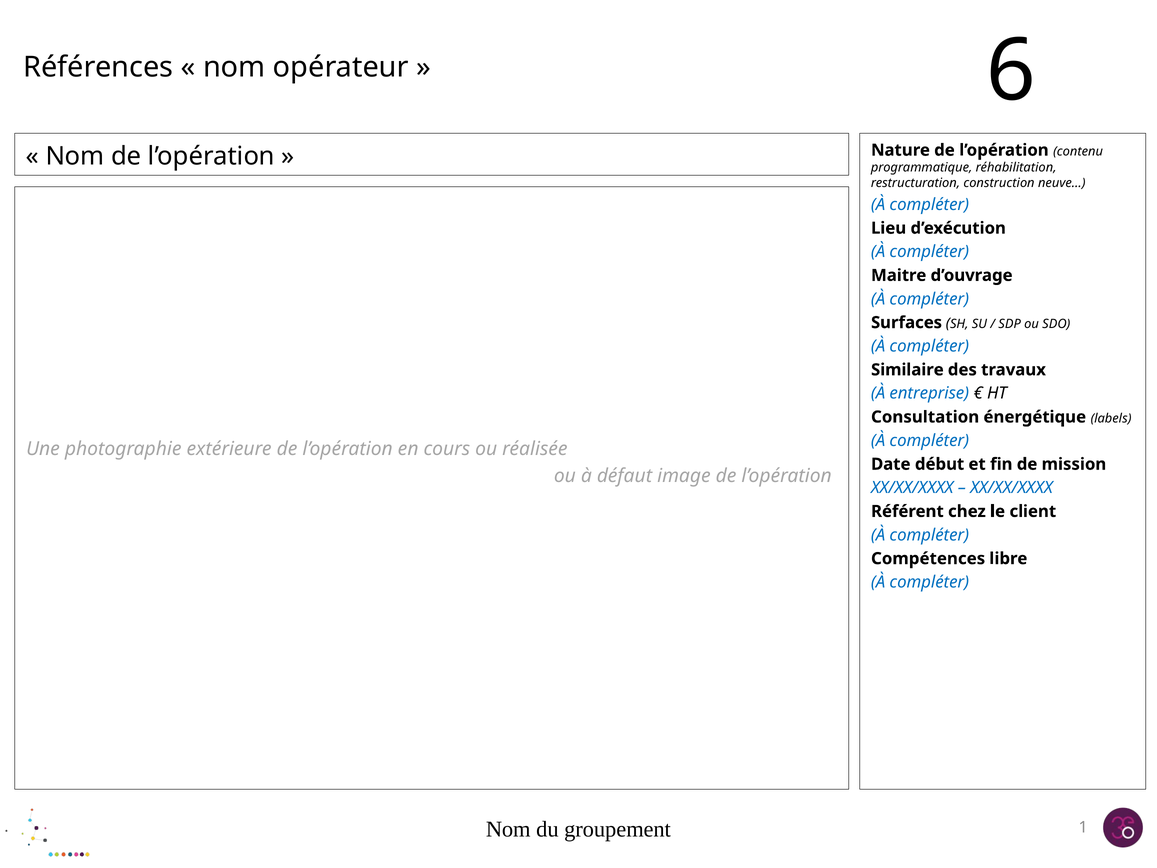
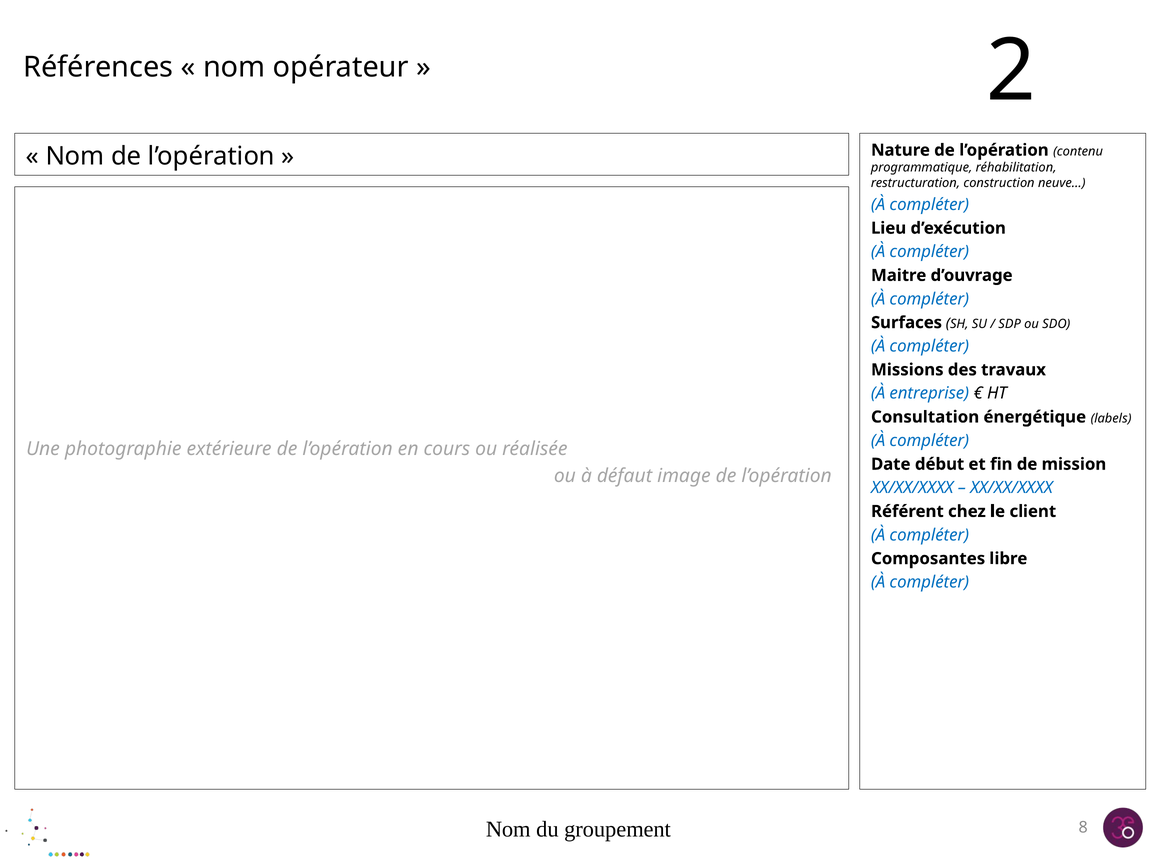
6: 6 -> 2 (1011, 71)
Similaire: Similaire -> Missions (907, 370)
Compétences: Compétences -> Composantes (928, 558)
1: 1 -> 8 (1083, 827)
